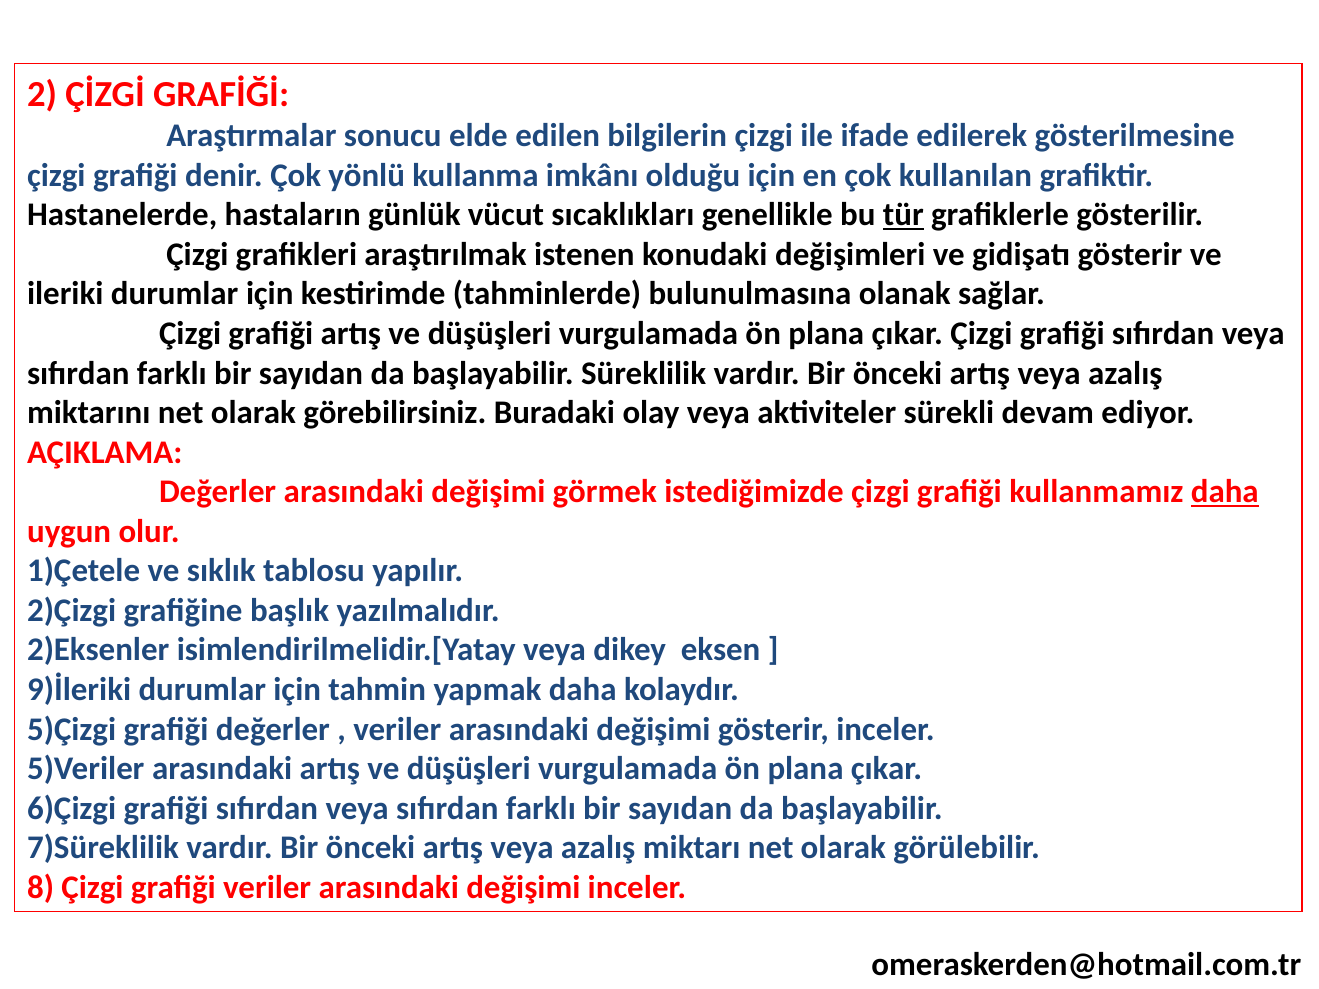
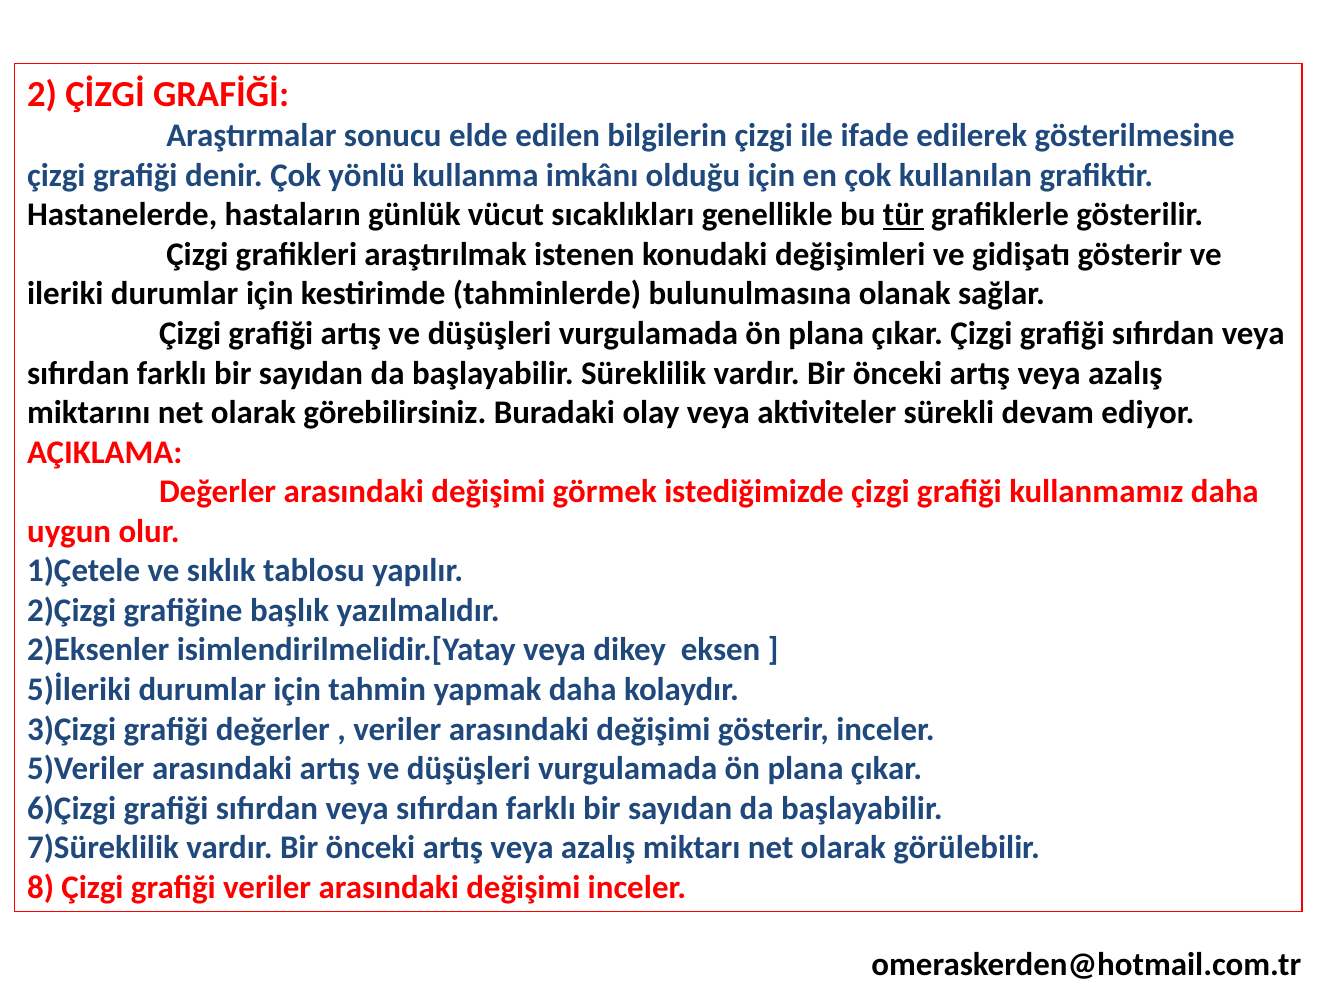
daha underline: present -> none (1225, 492)
9)İleriki: 9)İleriki -> 5)İleriki (79, 690)
5)Çizgi: 5)Çizgi -> 3)Çizgi (72, 729)
